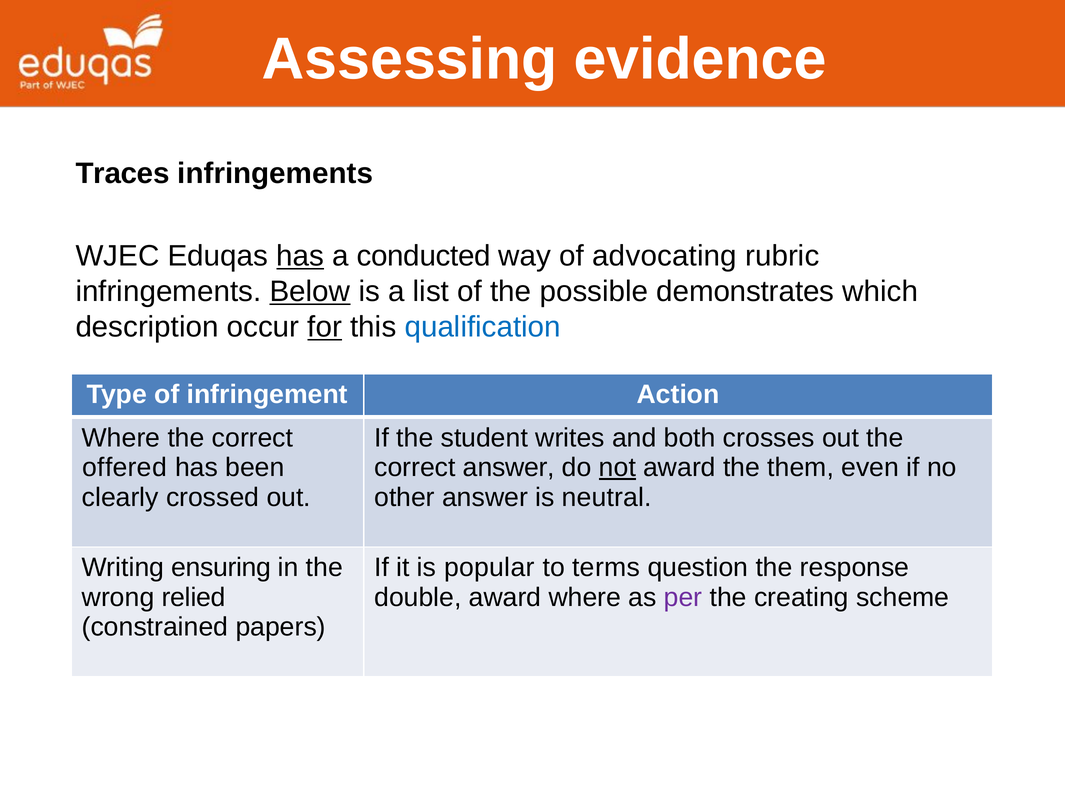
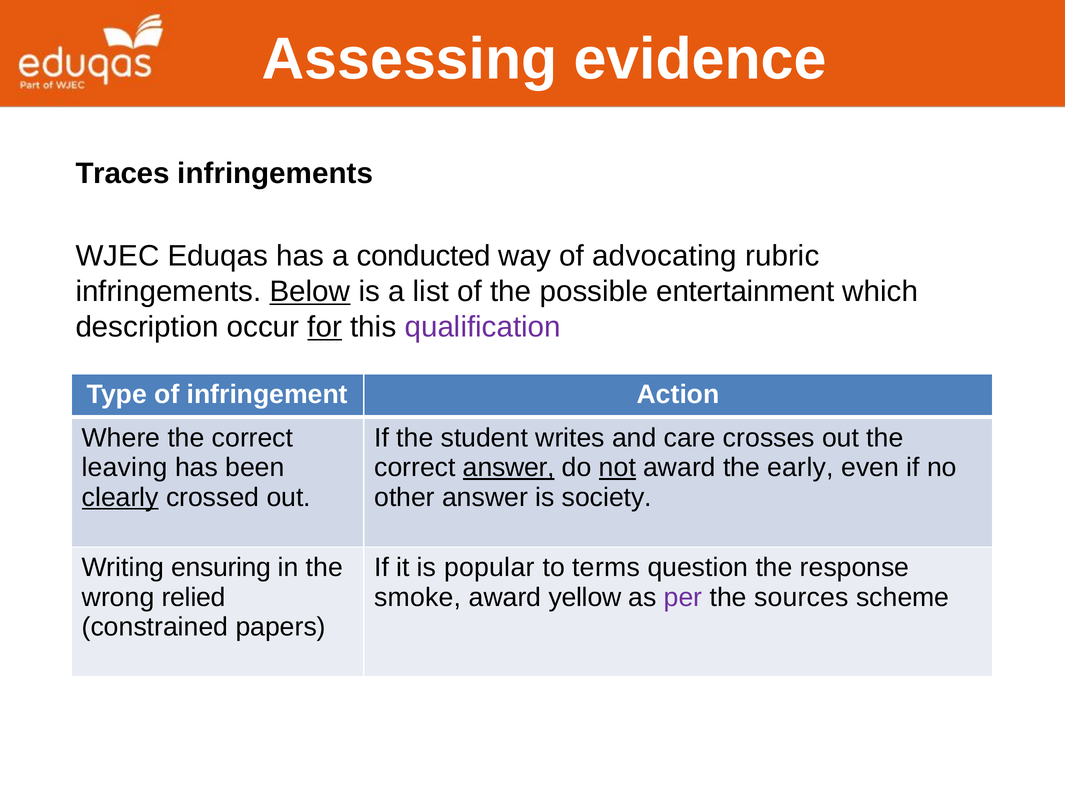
has underline: present -> none (300, 256)
demonstrates: demonstrates -> entertainment (745, 292)
qualification colour: blue -> purple (483, 327)
both: both -> care (690, 438)
offered: offered -> leaving (125, 468)
answer underline: none -> present (509, 468)
them: them -> early (801, 468)
clearly underline: none -> present (120, 498)
neutral: neutral -> society (607, 498)
double: double -> smoke (418, 598)
award where: where -> yellow (585, 598)
creating: creating -> sources (801, 598)
